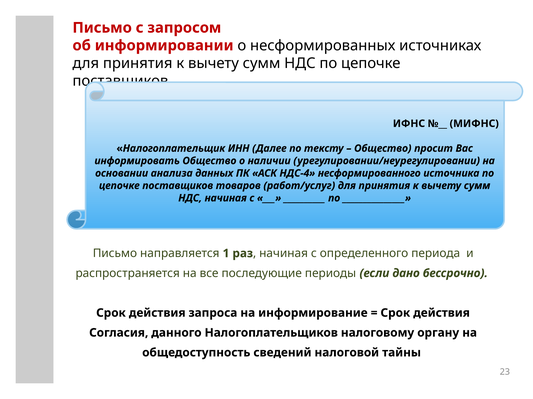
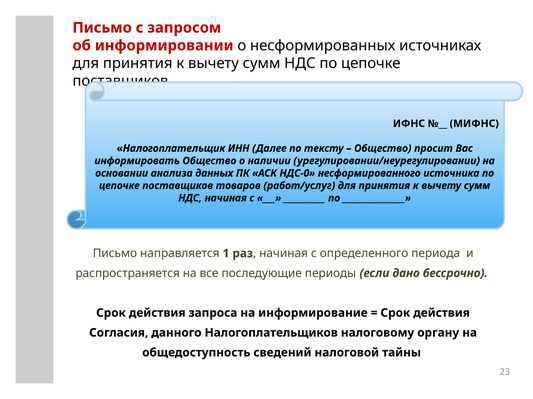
НДС-4: НДС-4 -> НДС-0 (297, 174)
